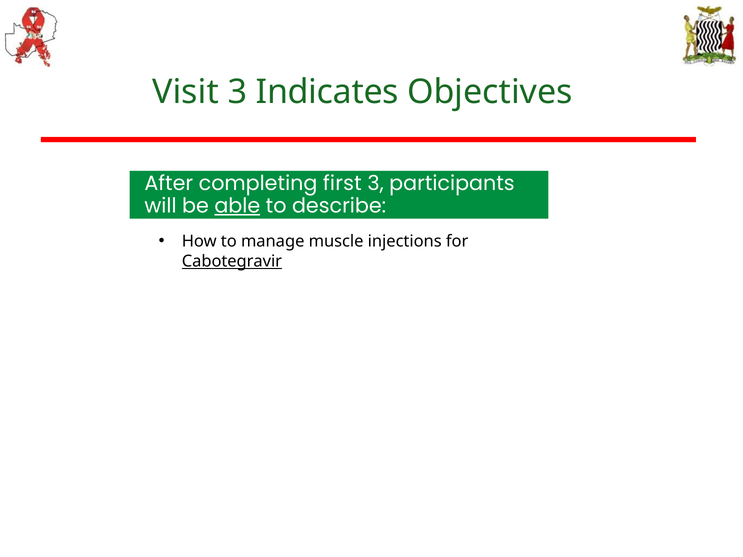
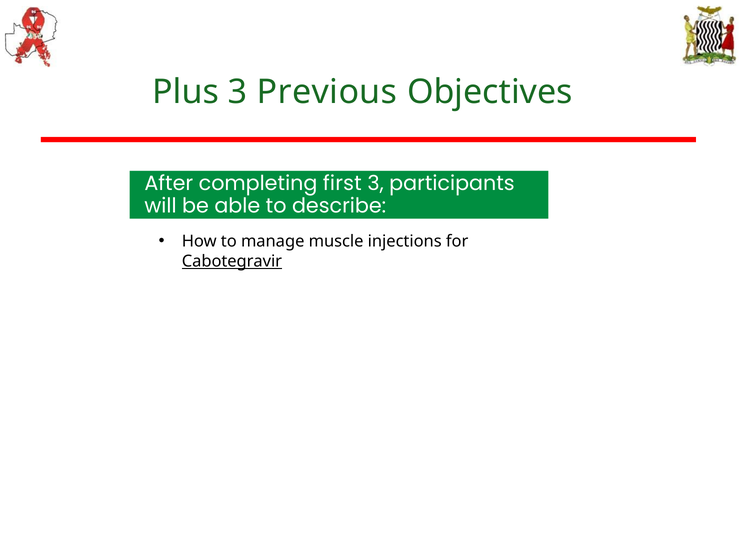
Visit: Visit -> Plus (186, 92)
Indicates: Indicates -> Previous (327, 92)
able underline: present -> none (237, 206)
